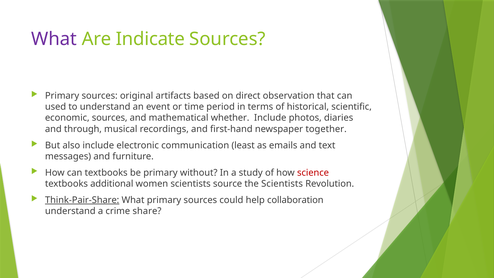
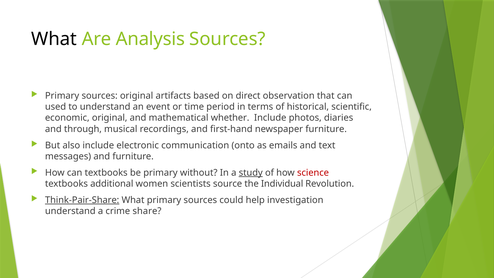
What colour: purple -> black (54, 39)
Indicate: Indicate -> Analysis (150, 39)
economic sources: sources -> original (110, 118)
newspaper together: together -> furniture (326, 129)
least: least -> onto (243, 145)
study underline: none -> present (251, 173)
the Scientists: Scientists -> Individual (282, 184)
collaboration: collaboration -> investigation (295, 200)
